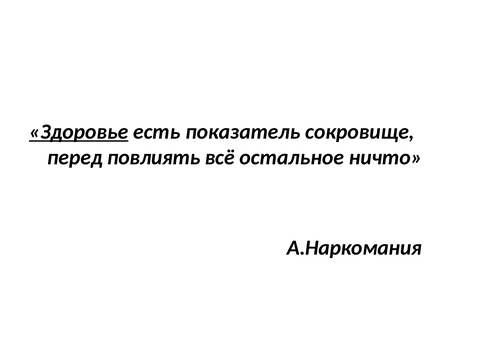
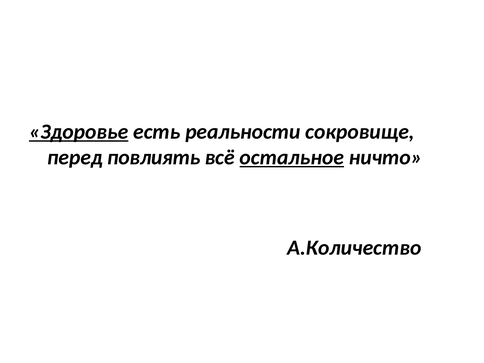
показатель: показатель -> реальности (243, 132)
остальное underline: none -> present (292, 157)
А.Наркомания: А.Наркомания -> А.Количество (354, 248)
